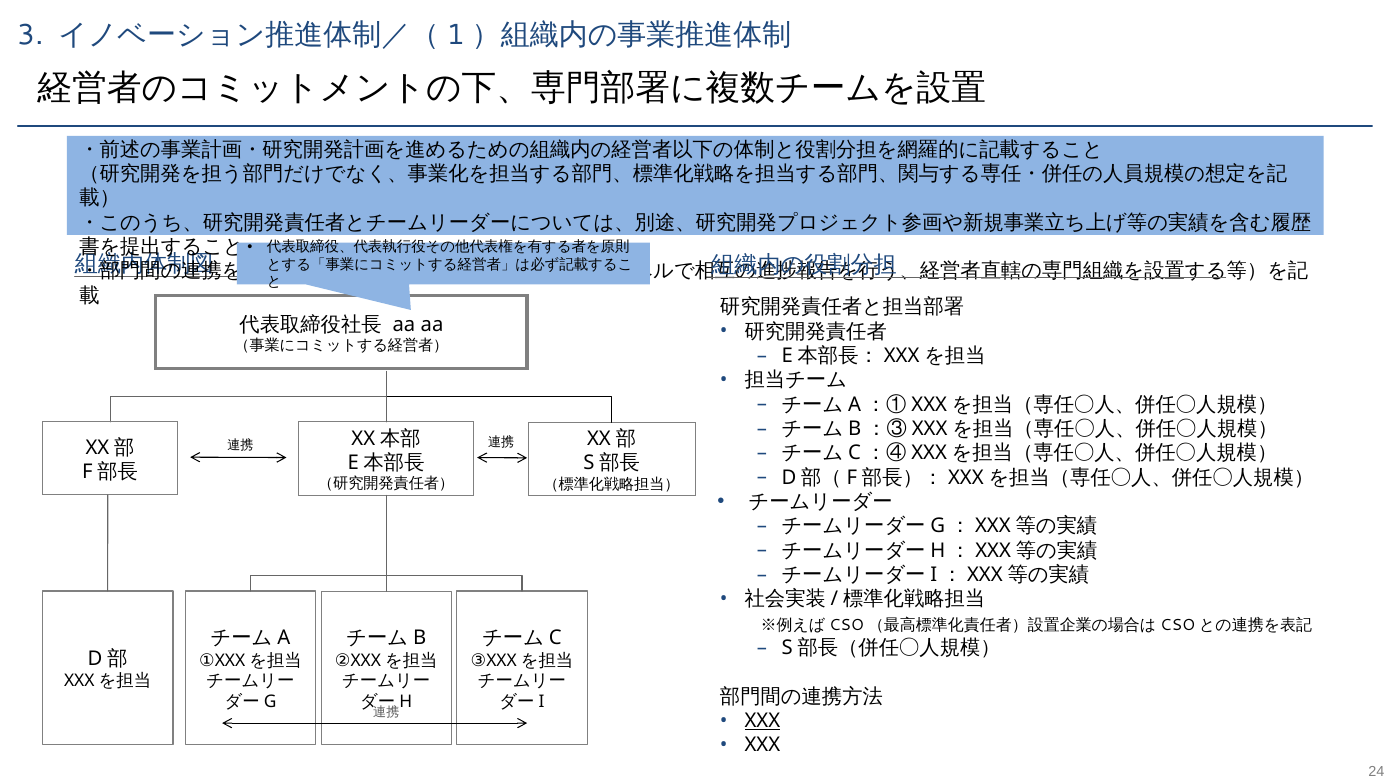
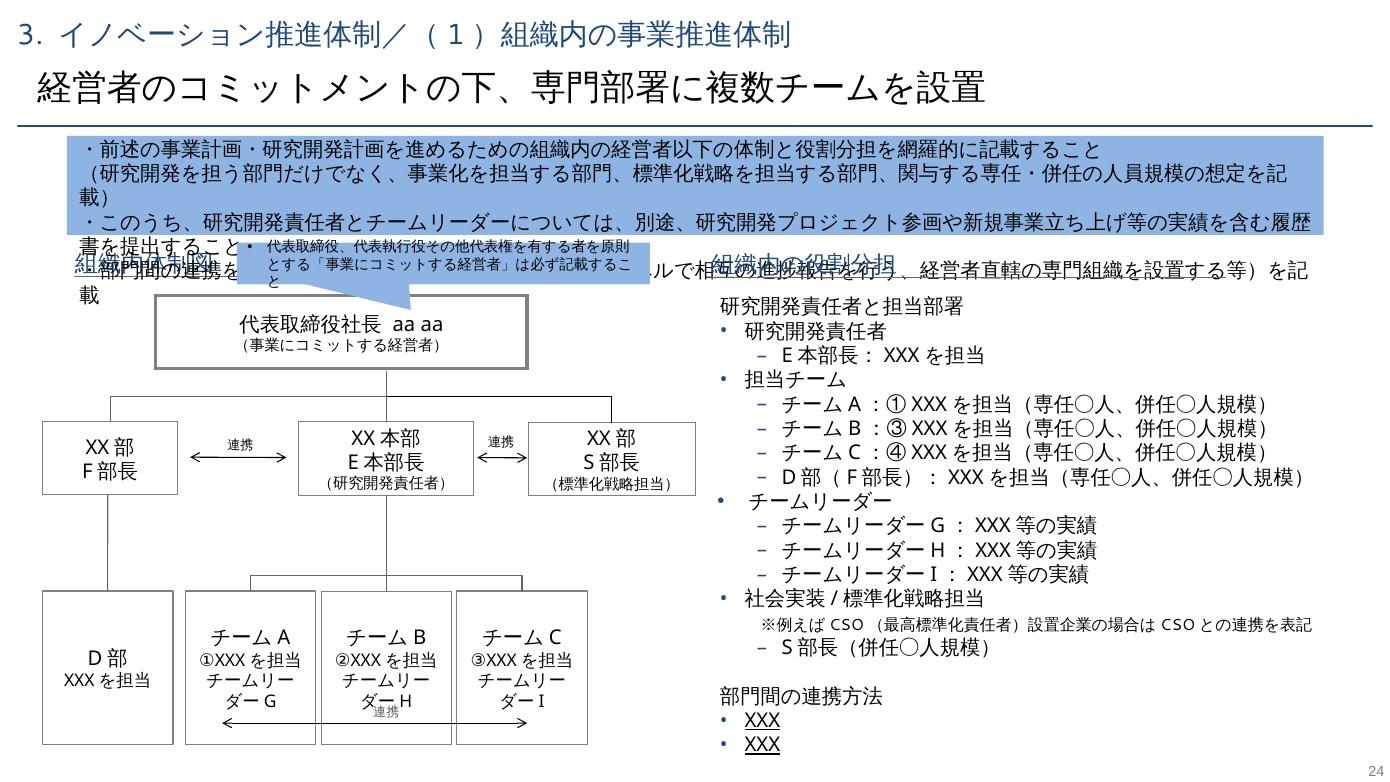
XXX underline: none -> present (762, 745)
